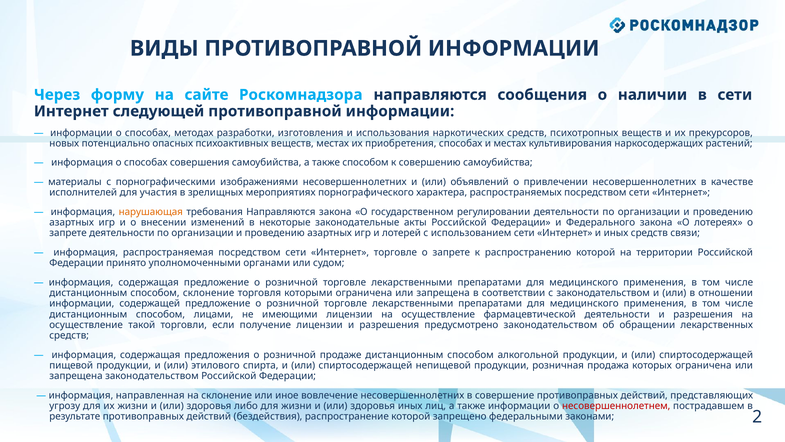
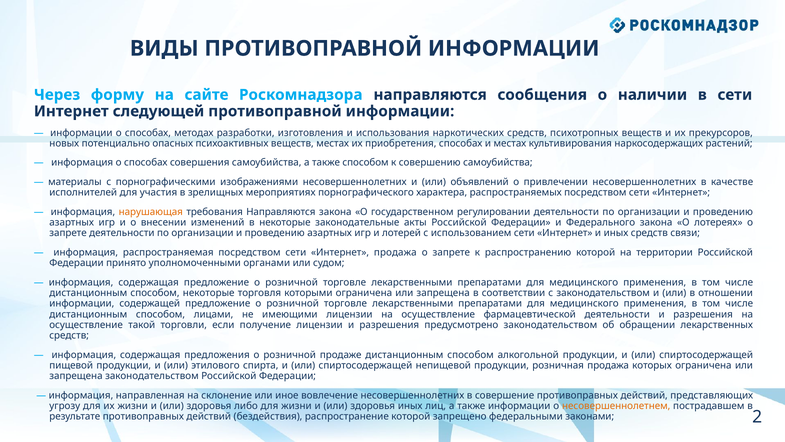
Интернет торговле: торговле -> продажа (395, 252)
способом склонение: склонение -> некоторые (209, 293)
несовершеннолетнем colour: red -> orange (616, 406)
